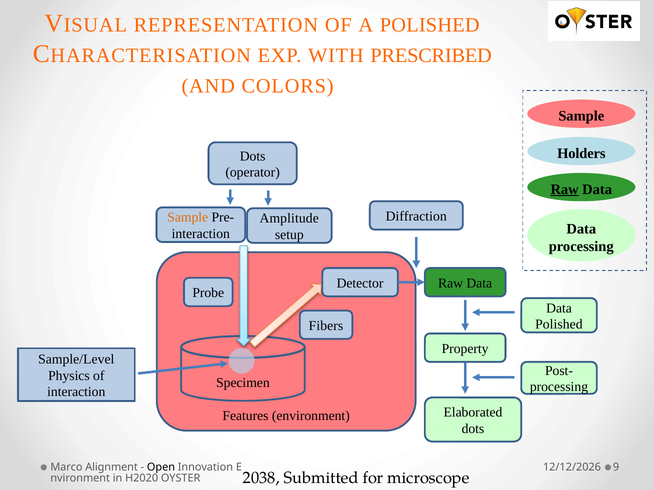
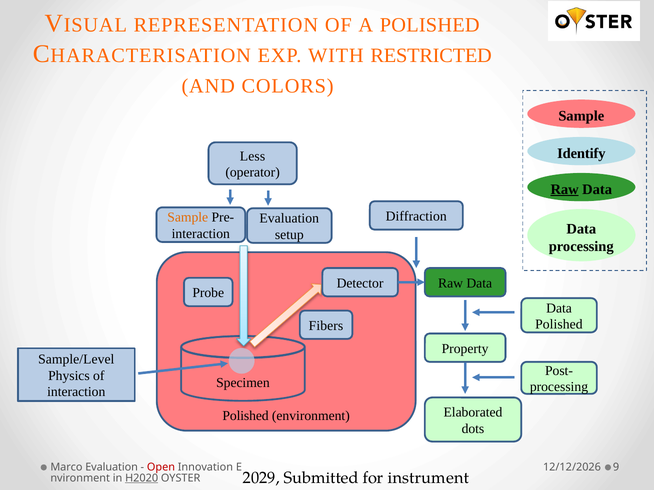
PRESCRIBED: PRESCRIBED -> RESTRICTED (431, 55)
Holders: Holders -> Identify (581, 154)
Dots: Dots -> Less (253, 156)
Amplitude: Amplitude -> Evaluation (289, 219)
Features: Features -> Polished (246, 416)
Marco Alignment: Alignment -> Evaluation (112, 468)
Open colour: black -> red (161, 468)
2038: 2038 -> 2029 (261, 478)
microscope: microscope -> instrument (428, 478)
H2020 underline: none -> present (142, 478)
